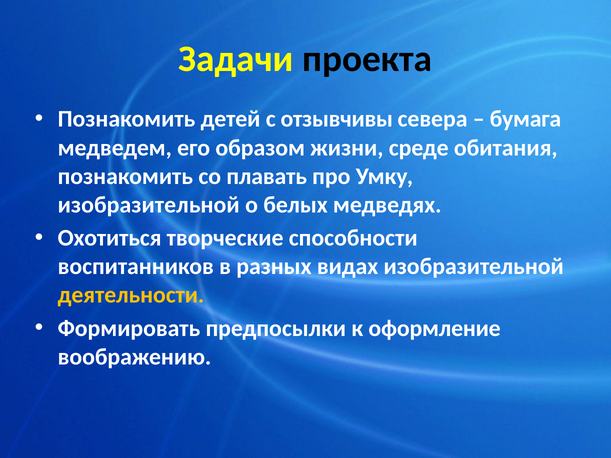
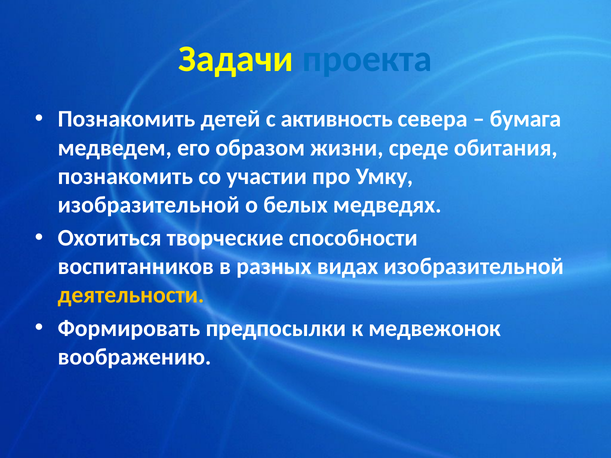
проекта colour: black -> blue (367, 59)
отзывчивы: отзывчивы -> активность (337, 119)
плавать: плавать -> участии (267, 176)
оформление: оформление -> медвежонок (435, 328)
